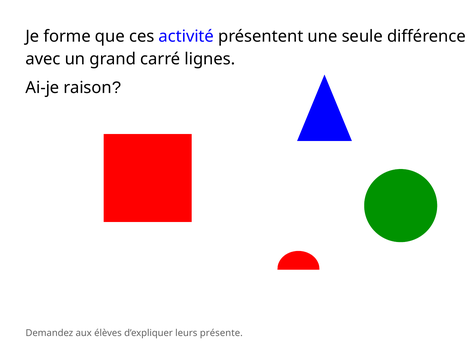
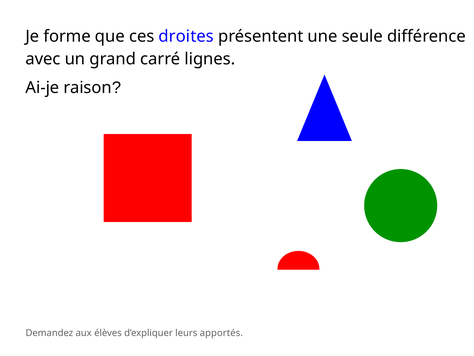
activité: activité -> droites (186, 36)
présente: présente -> apportés (221, 333)
